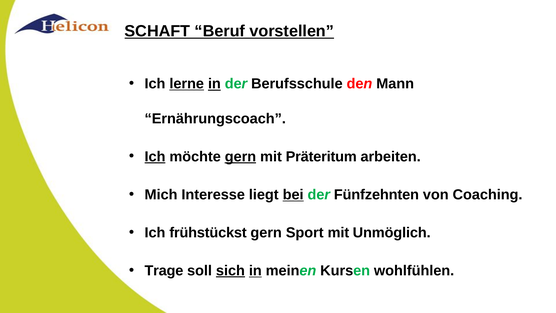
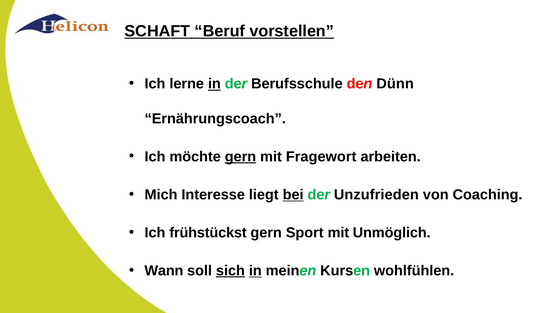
lerne underline: present -> none (187, 84)
Mann: Mann -> Dünn (395, 84)
Ich underline: present -> none (155, 156)
Präteritum: Präteritum -> Fragewort (321, 156)
Fünfzehnten: Fünfzehnten -> Unzufrieden (376, 194)
Trage: Trage -> Wann (164, 270)
